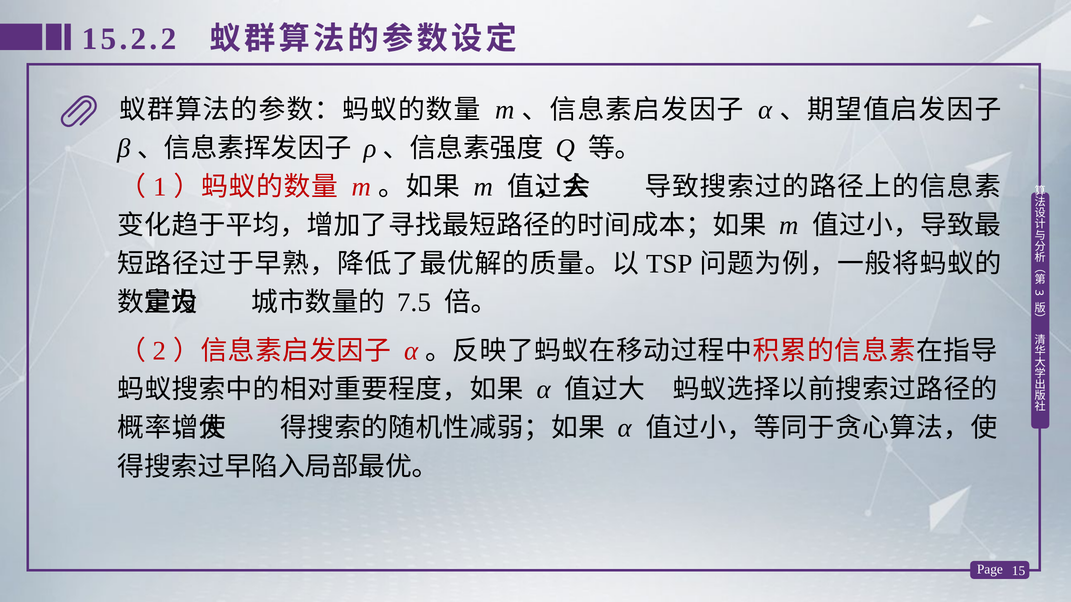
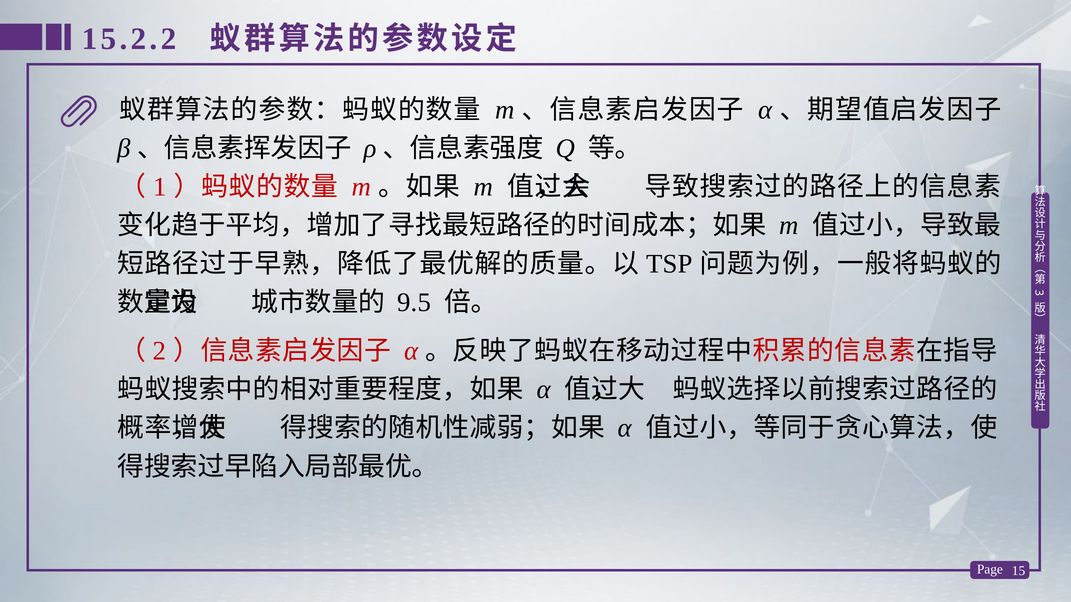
7.5: 7.5 -> 9.5 (414, 303)
